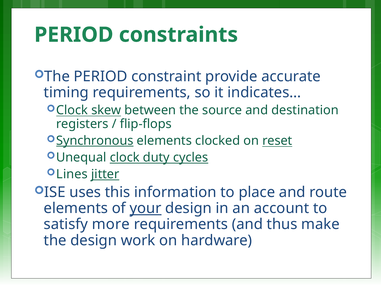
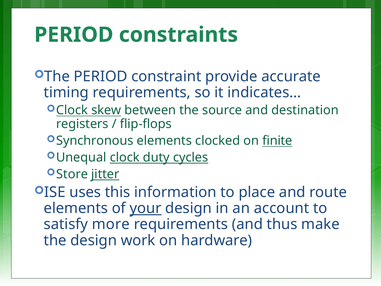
Synchronous underline: present -> none (95, 141)
reset: reset -> finite (277, 141)
Lines: Lines -> Store (72, 174)
